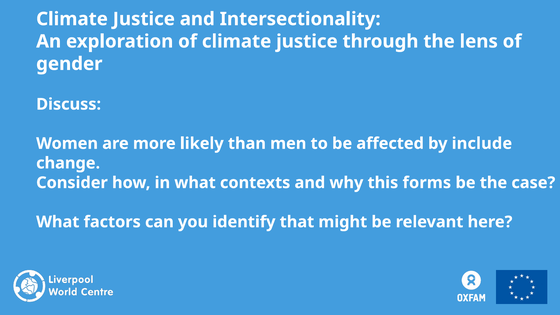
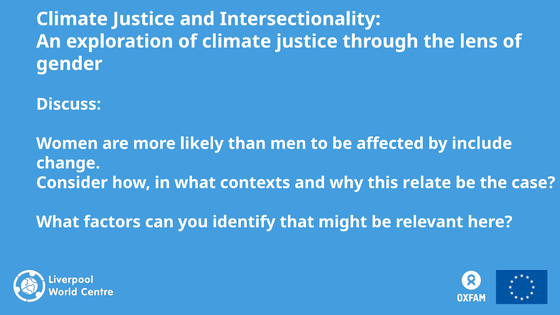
forms: forms -> relate (427, 183)
